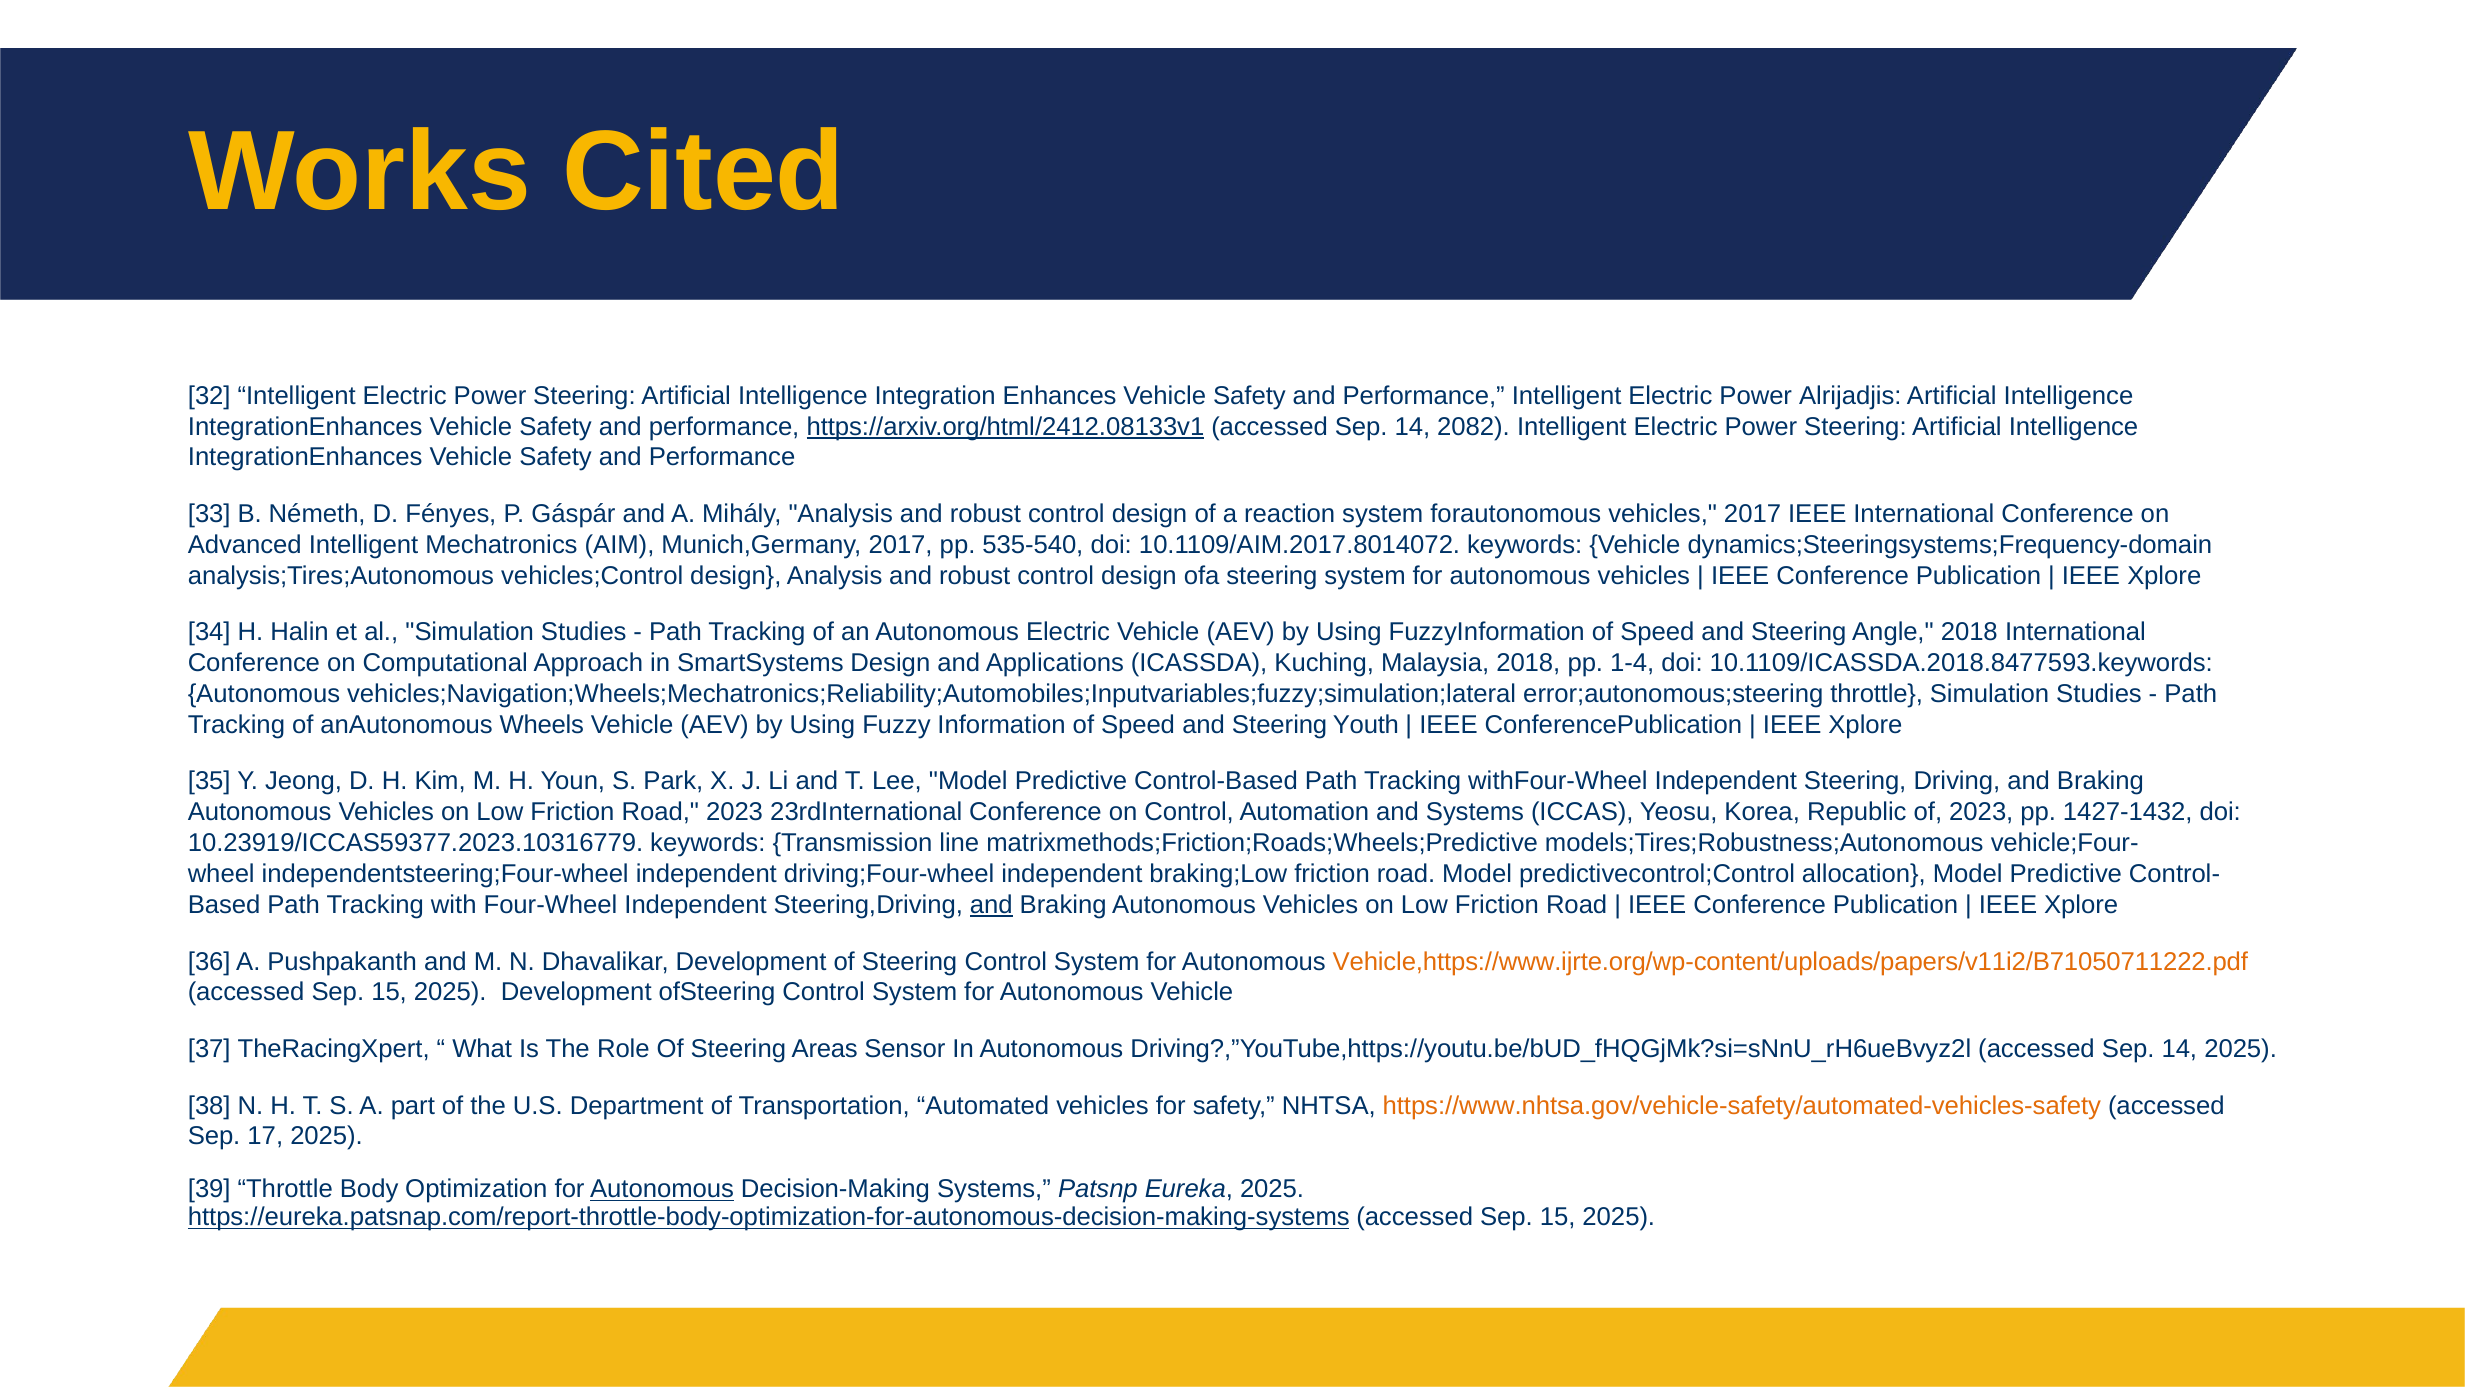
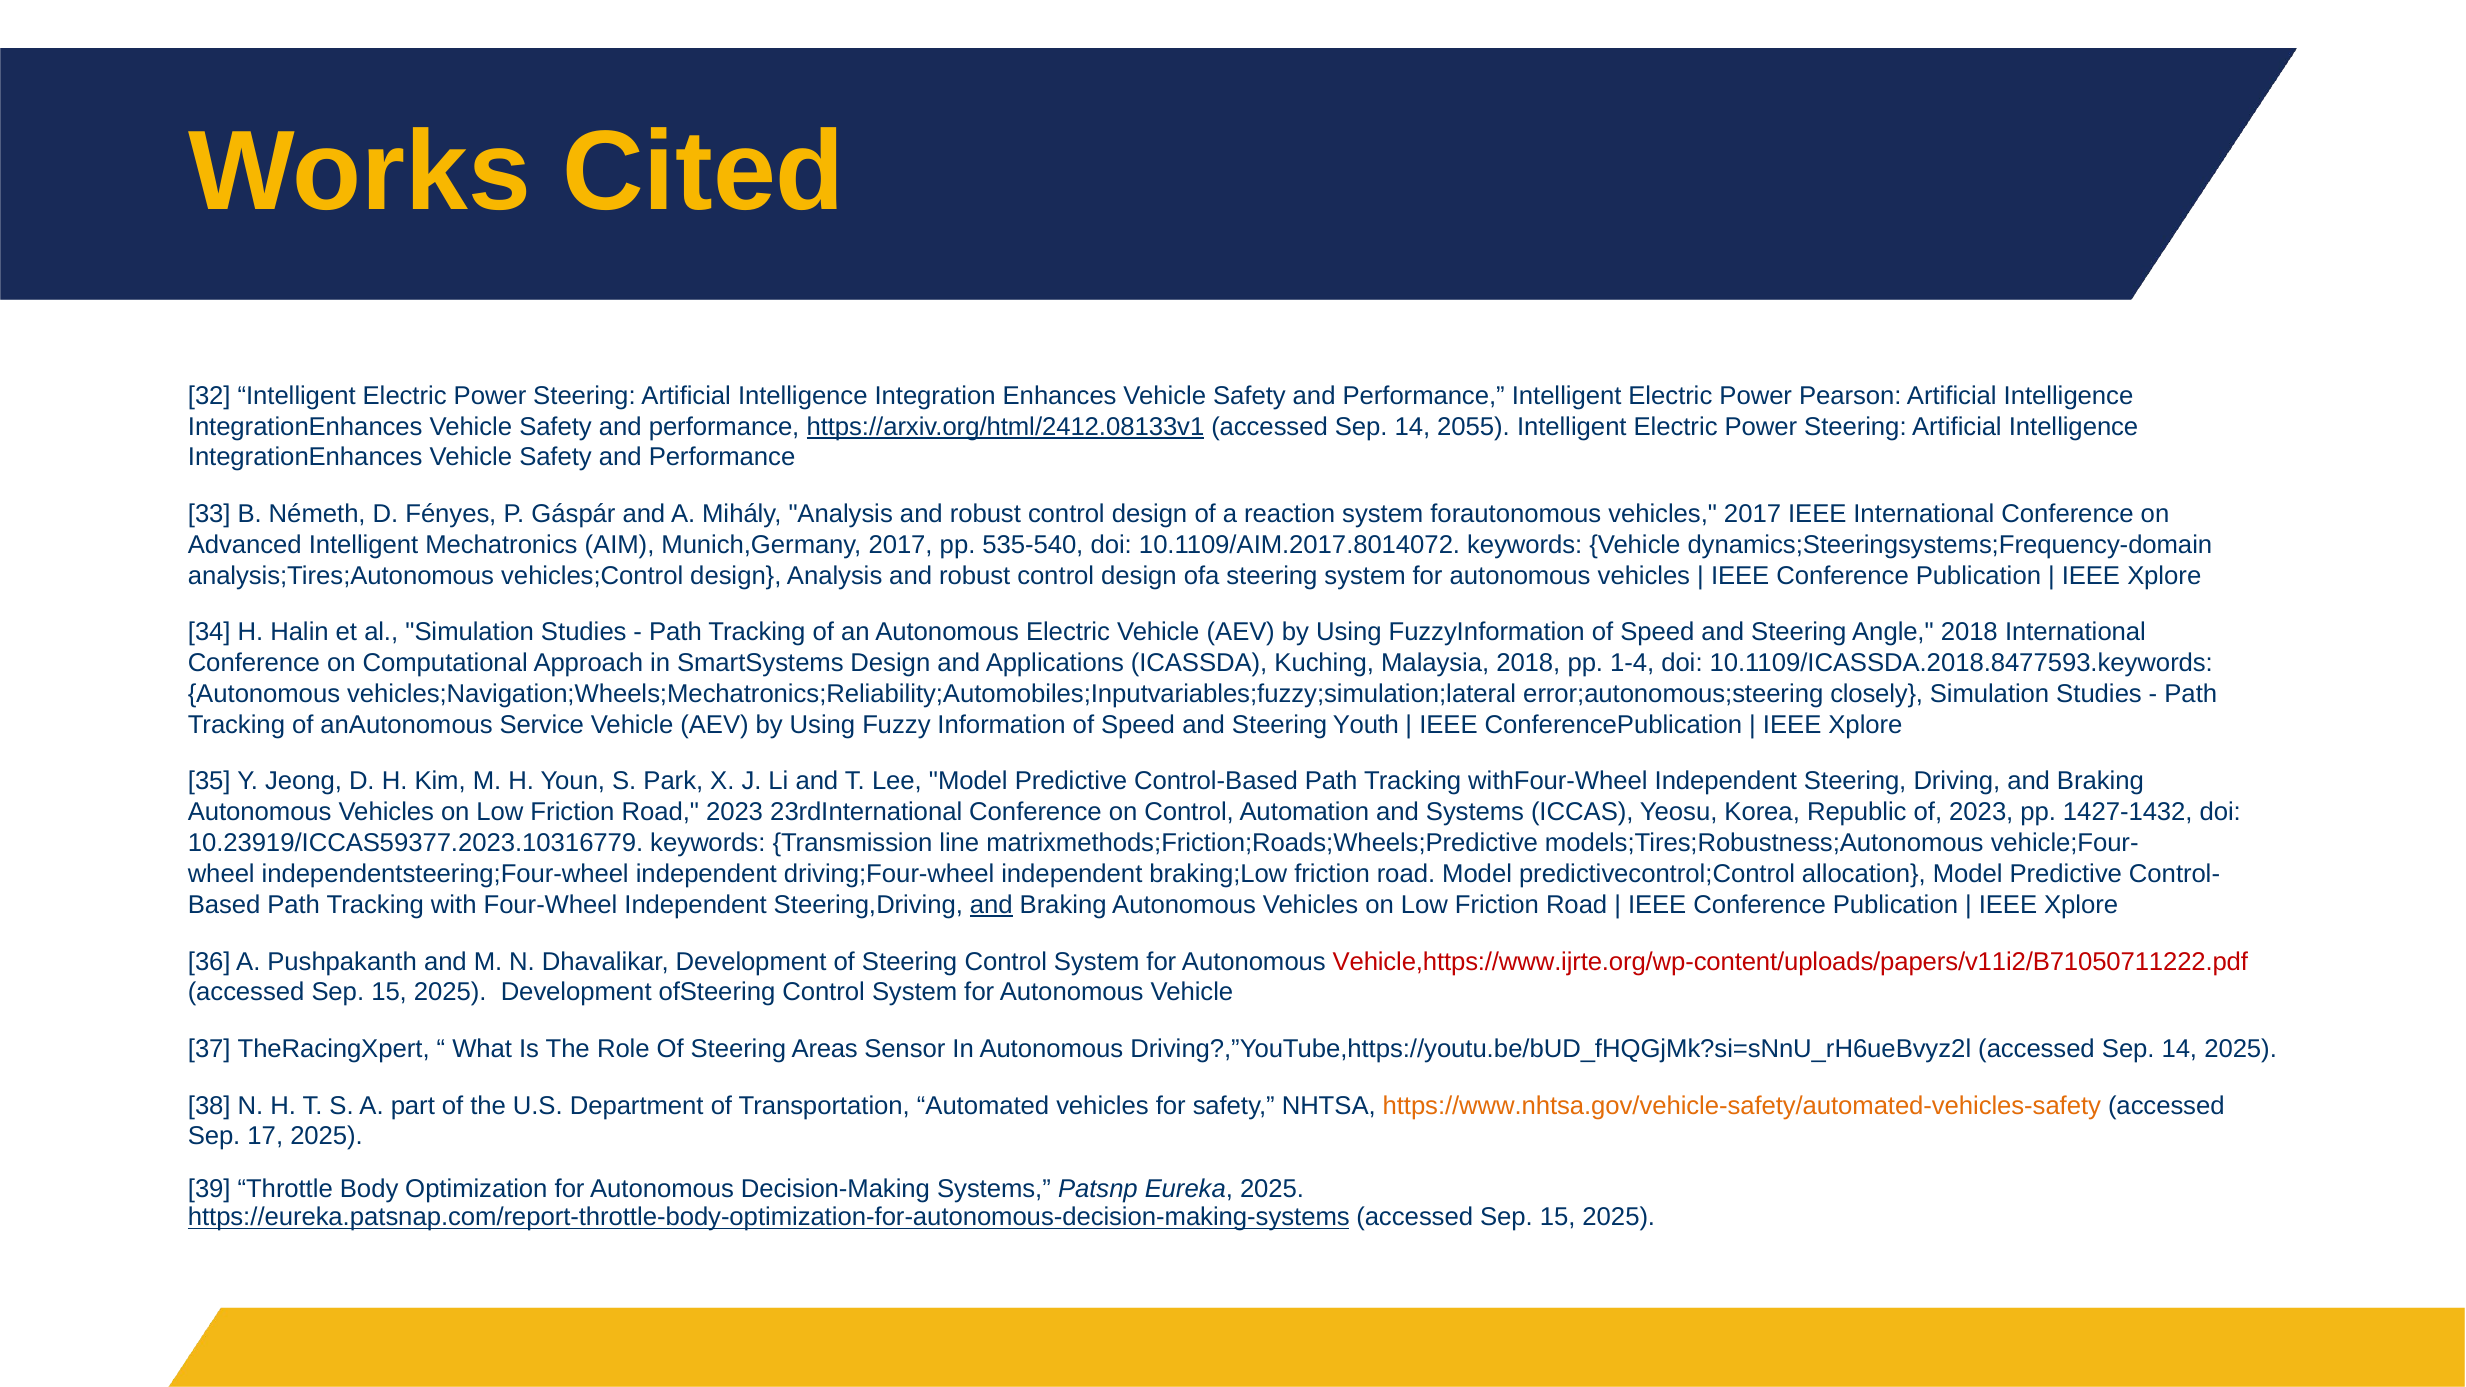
Alrijadjis: Alrijadjis -> Pearson (1850, 396)
2082: 2082 -> 2055 (1474, 427)
error;autonomous;steering throttle: throttle -> closely (1877, 694)
Wheels: Wheels -> Service (542, 725)
Vehicle,https://www.ijrte.org/wp-content/uploads/papers/v11i2/B71050711222.pdf colour: orange -> red (1790, 962)
Autonomous underline: present -> none (662, 1190)
